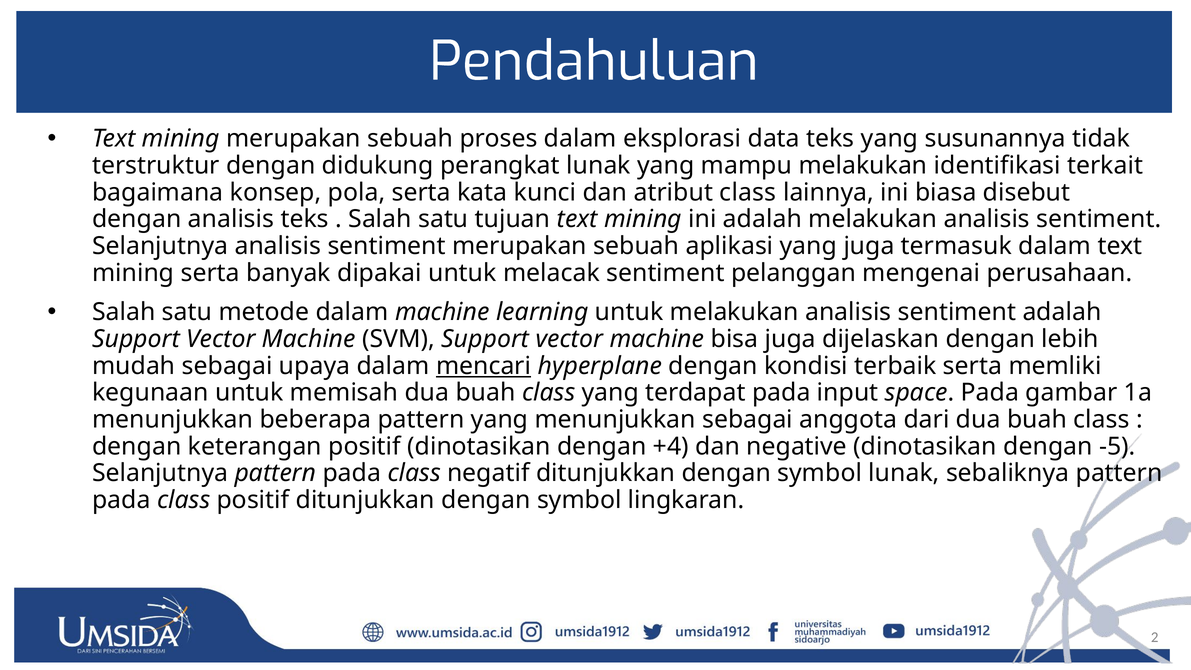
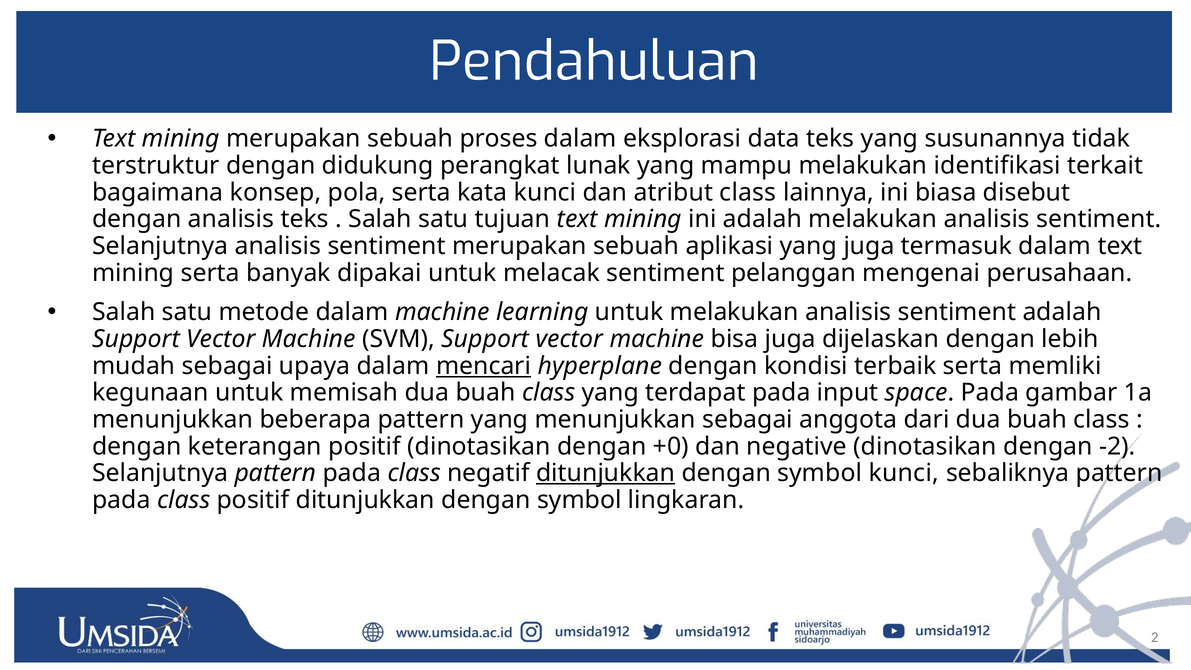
+4: +4 -> +0 (671, 446)
-5: -5 -> -2 (1117, 446)
ditunjukkan underline: none -> present (606, 473)
symbol lunak: lunak -> kunci (904, 473)
